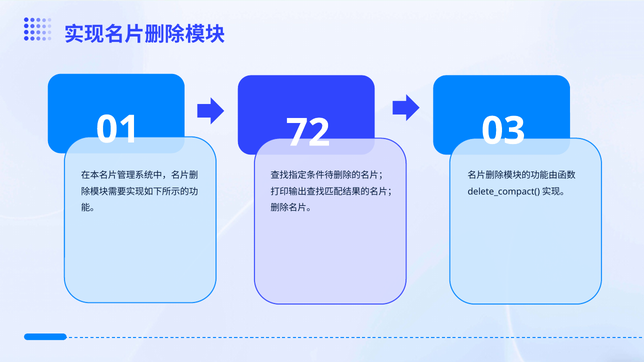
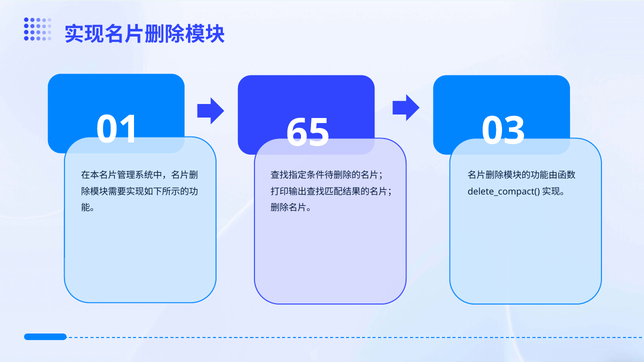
72: 72 -> 65 (308, 133)
